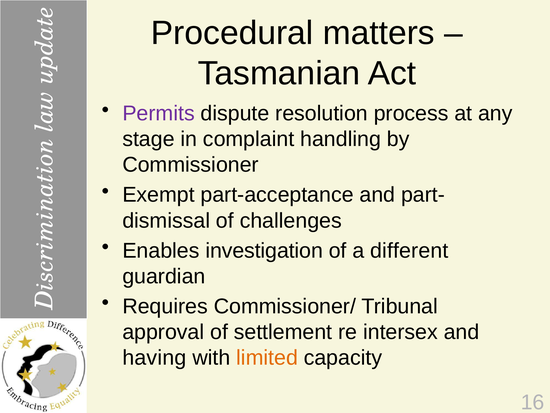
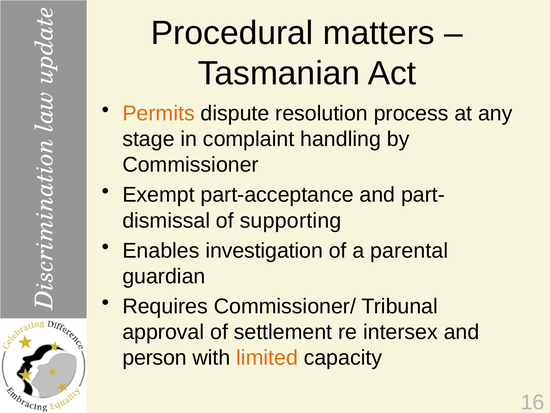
Permits colour: purple -> orange (159, 113)
challenges: challenges -> supporting (291, 220)
different: different -> parental (409, 250)
having: having -> person (155, 357)
